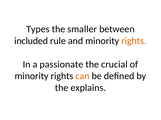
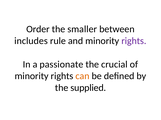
Types: Types -> Order (38, 29)
included: included -> includes (31, 41)
rights colour: orange -> purple (134, 41)
explains: explains -> supplied (88, 88)
